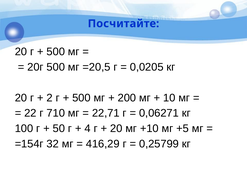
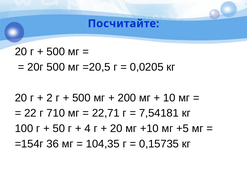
0,06271: 0,06271 -> 7,54181 (159, 113)
32: 32 -> 36 (53, 144)
416,29: 416,29 -> 104,35 (103, 144)
0,25799: 0,25799 -> 0,15735 (159, 144)
